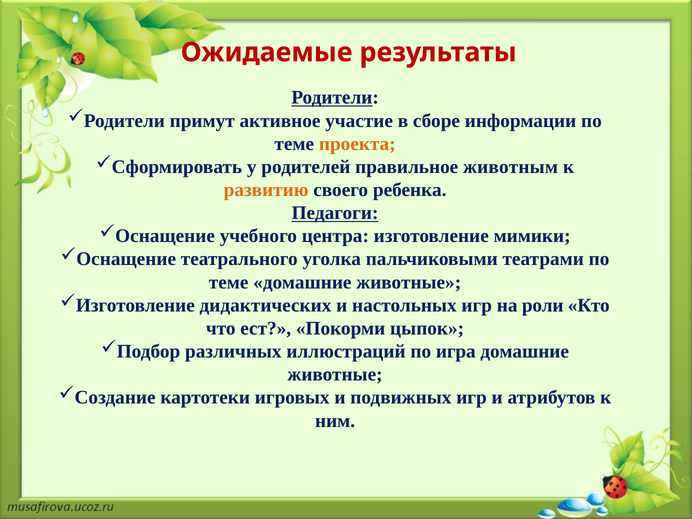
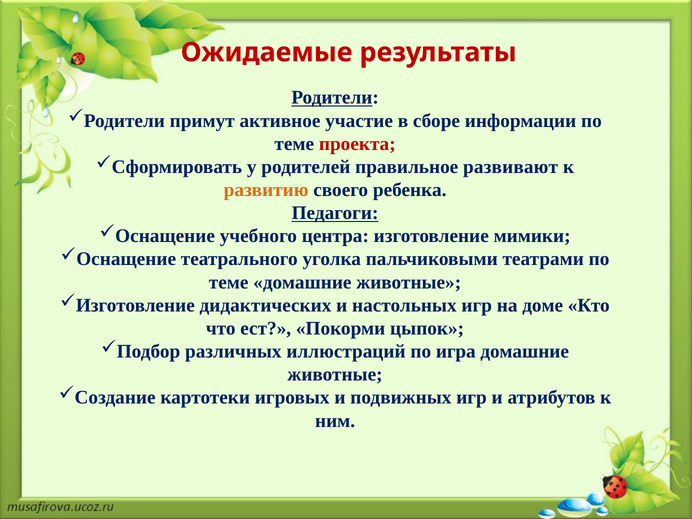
проекта colour: orange -> red (357, 144)
животным: животным -> развивают (511, 167)
роли: роли -> доме (543, 305)
